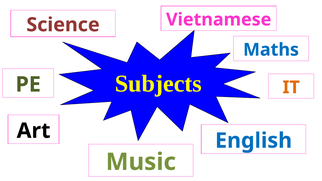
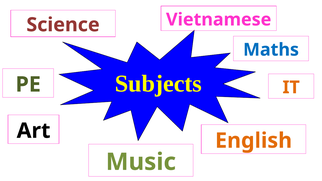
English colour: blue -> orange (254, 141)
